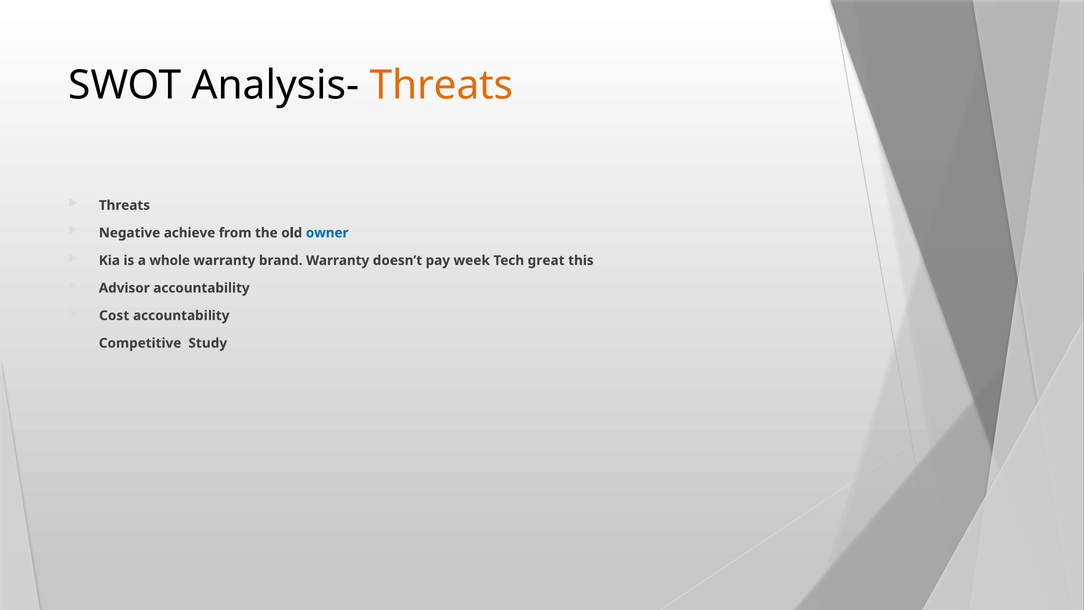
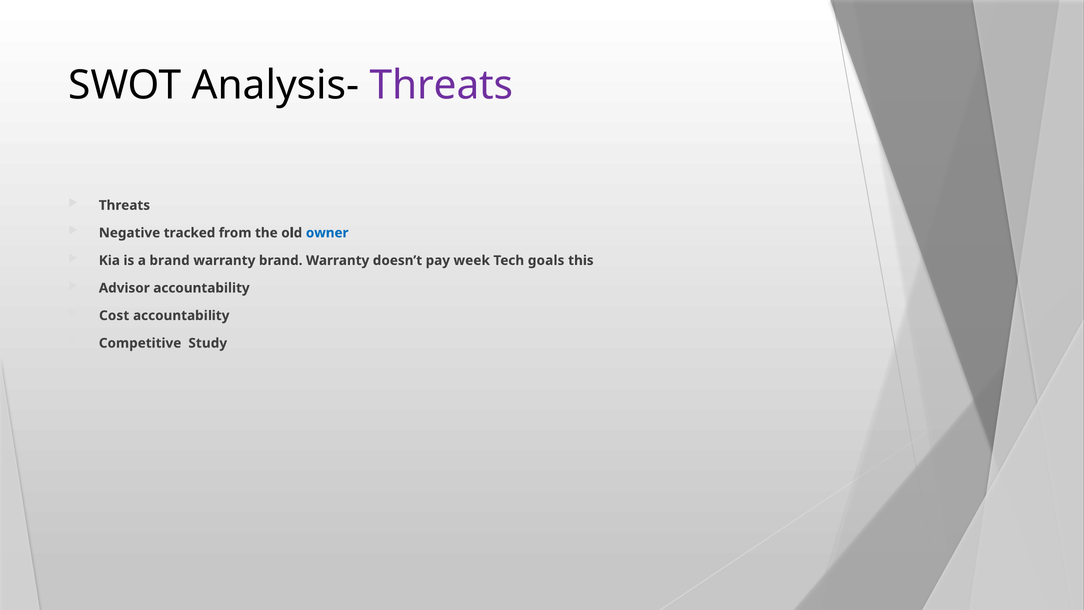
Threats colour: orange -> purple (442, 85)
achieve: achieve -> tracked (190, 233)
a whole: whole -> brand (170, 260)
great: great -> goals (546, 260)
